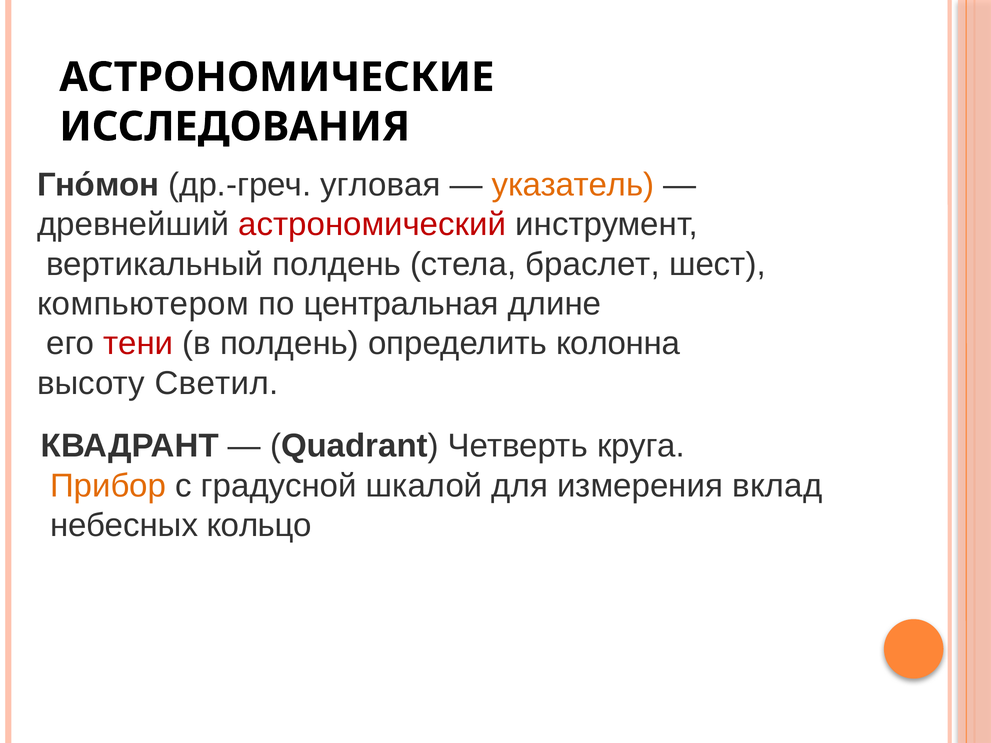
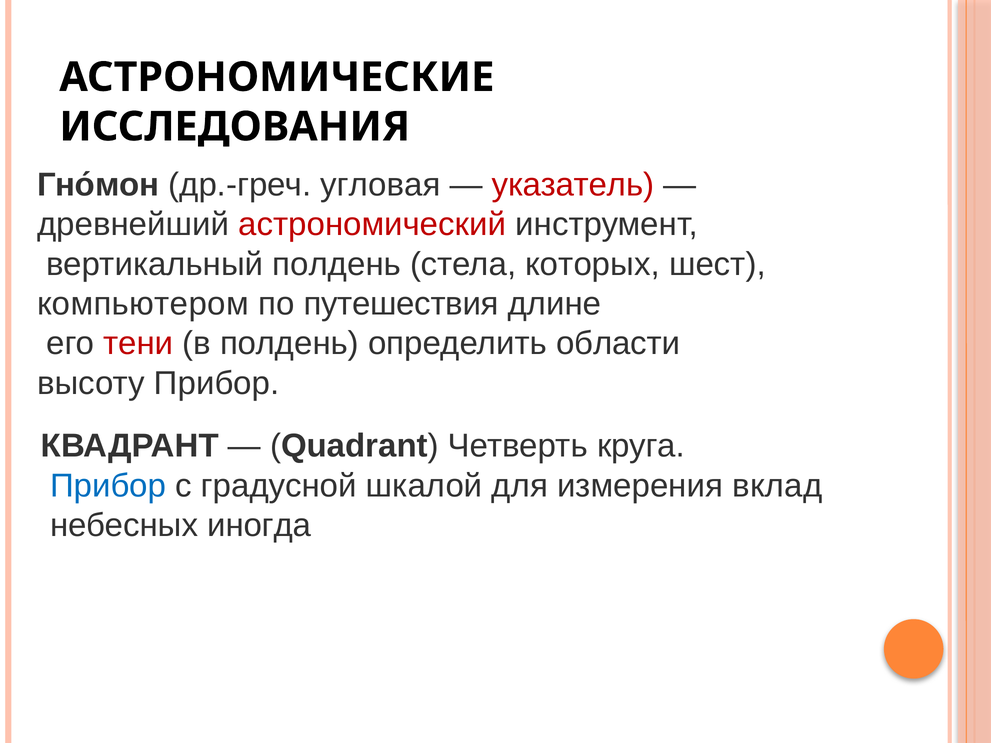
указатель colour: orange -> red (573, 185)
браслет: браслет -> которых (593, 264)
центральная: центральная -> путешествия (401, 304)
колонна: колонна -> области (618, 344)
высоту Светил: Светил -> Прибор (217, 383)
Прибор colour: orange -> blue (108, 486)
кольцо: кольцо -> иногда (259, 525)
